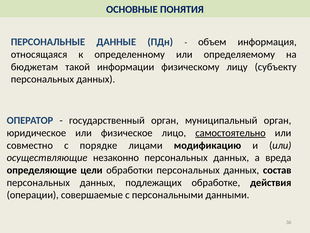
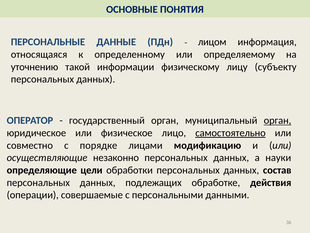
объем: объем -> лицом (212, 42)
бюджетам: бюджетам -> уточнению (35, 67)
орган underline: none -> present (278, 120)
вреда: вреда -> науки (278, 157)
